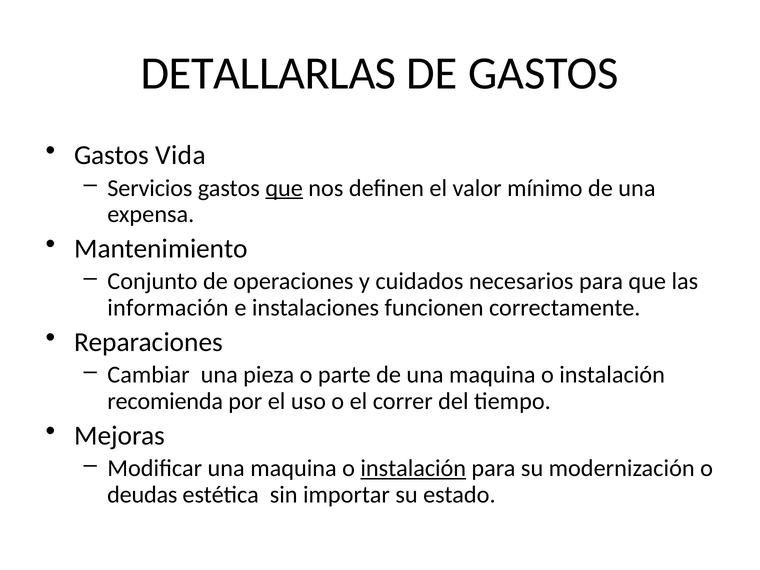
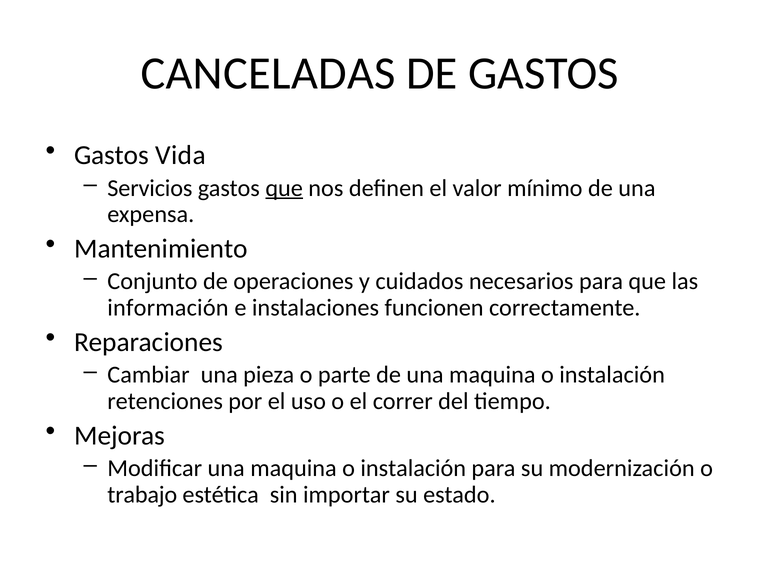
DETALLARLAS: DETALLARLAS -> CANCELADAS (268, 74)
recomienda: recomienda -> retenciones (165, 401)
instalación underline: present -> none (413, 468)
deudas: deudas -> trabajo (142, 495)
